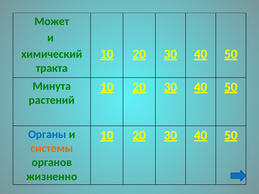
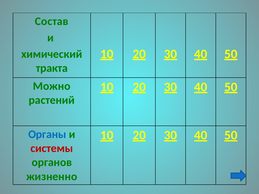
Может: Может -> Состав (52, 21)
Минута: Минута -> Можно (52, 86)
системы colour: orange -> red (52, 149)
